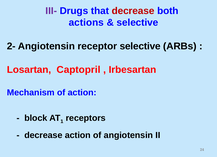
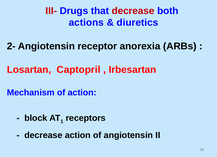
III- colour: purple -> red (51, 11)
selective: selective -> diuretics (137, 23)
receptor selective: selective -> anorexia (140, 46)
